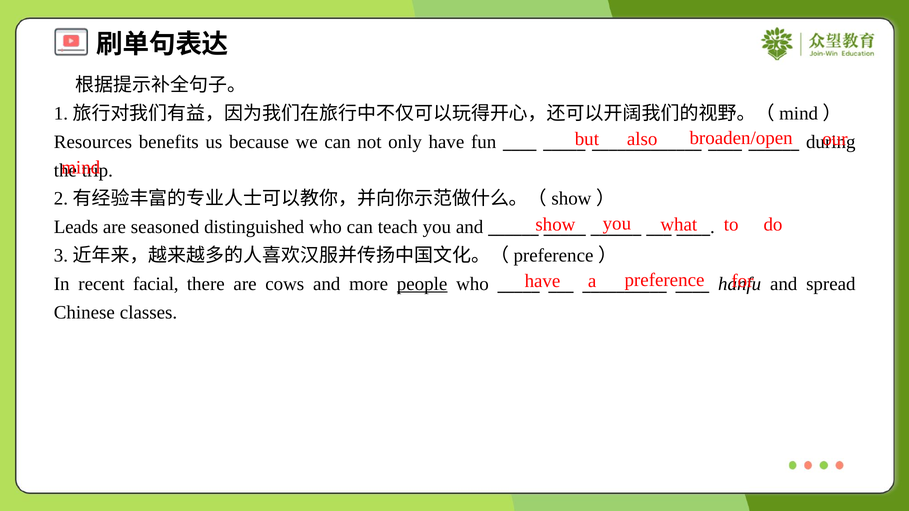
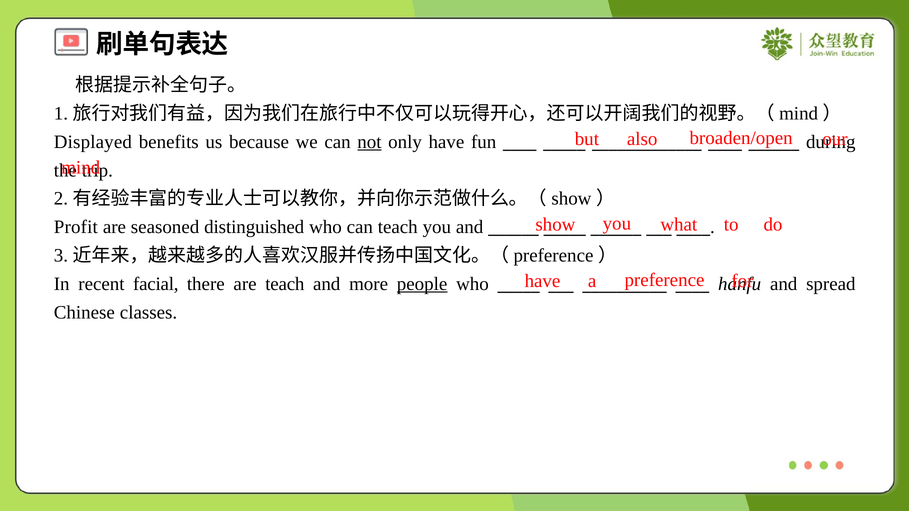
Resources: Resources -> Displayed (93, 142)
not underline: none -> present (369, 142)
Leads: Leads -> Profit (76, 227)
are cows: cows -> teach (285, 284)
